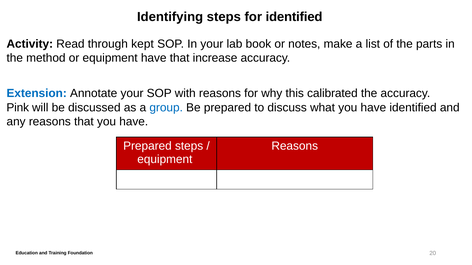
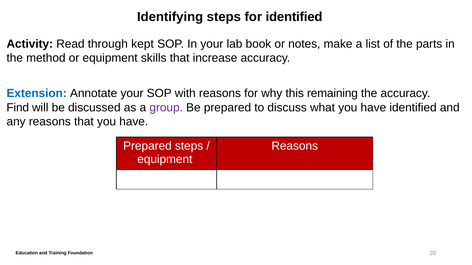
equipment have: have -> skills (154, 58)
calibrated: calibrated -> remaining (332, 94)
Pink: Pink -> Find (18, 108)
group colour: blue -> purple (166, 108)
